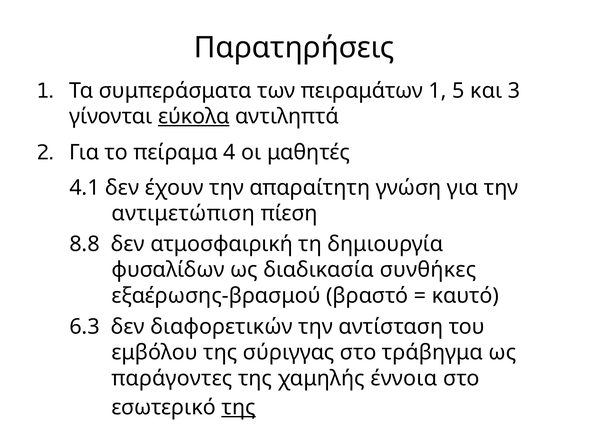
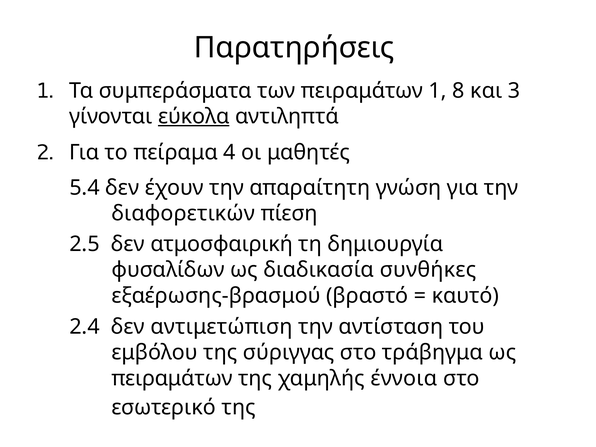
5: 5 -> 8 (458, 91)
4.1: 4.1 -> 5.4 (85, 188)
αντιμετώπιση: αντιμετώπιση -> διαφορετικών (183, 213)
8.8: 8.8 -> 2.5 (85, 244)
6.3: 6.3 -> 2.4 (85, 327)
διαφορετικών: διαφορετικών -> αντιμετώπιση (221, 327)
παράγοντες: παράγοντες -> πειραμάτων (172, 378)
της underline: present -> none (239, 407)
